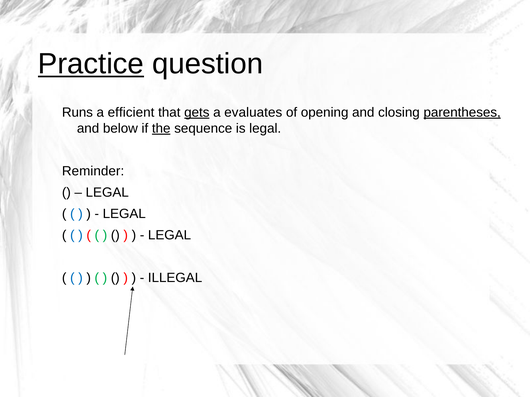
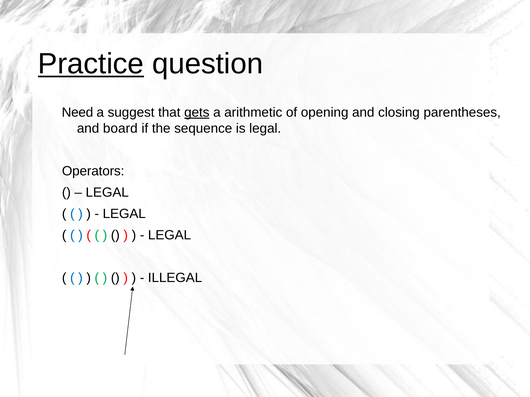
Runs: Runs -> Need (77, 113)
efficient: efficient -> suggest (131, 113)
evaluates: evaluates -> arithmetic (253, 113)
parentheses underline: present -> none (462, 113)
below: below -> board (120, 129)
the underline: present -> none (161, 129)
Reminder: Reminder -> Operators (93, 171)
